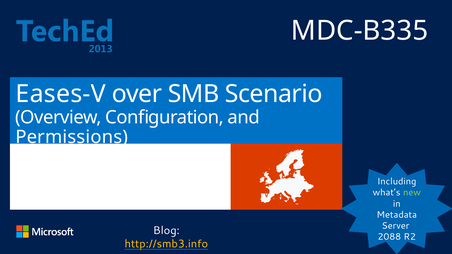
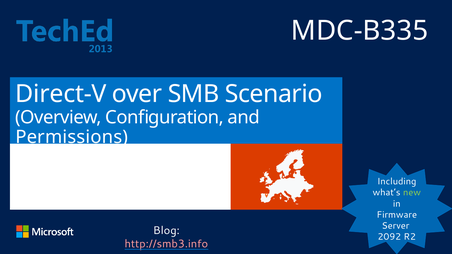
Eases-V: Eases-V -> Direct-V (61, 94)
Metadata: Metadata -> Firmware (397, 215)
2088: 2088 -> 2092 (389, 237)
http://smb3.info colour: yellow -> pink (166, 244)
